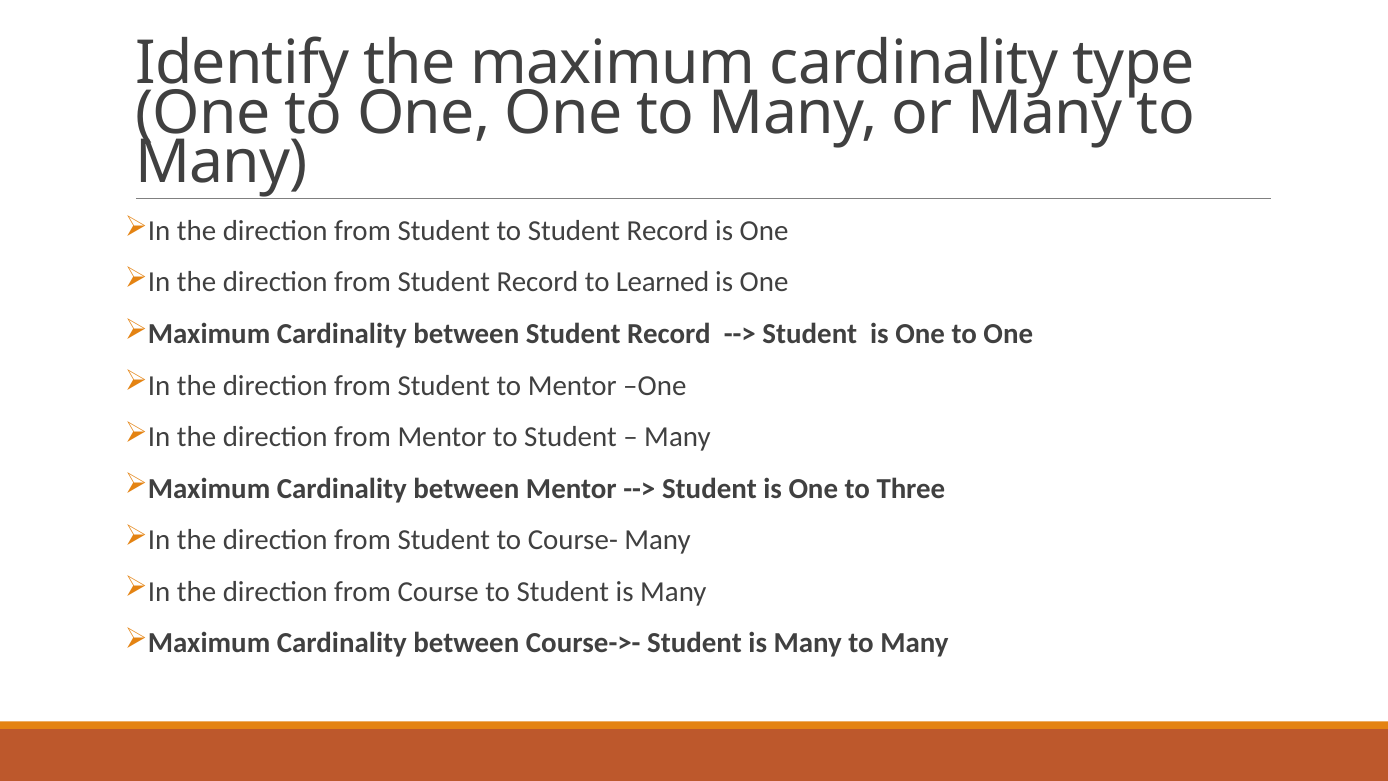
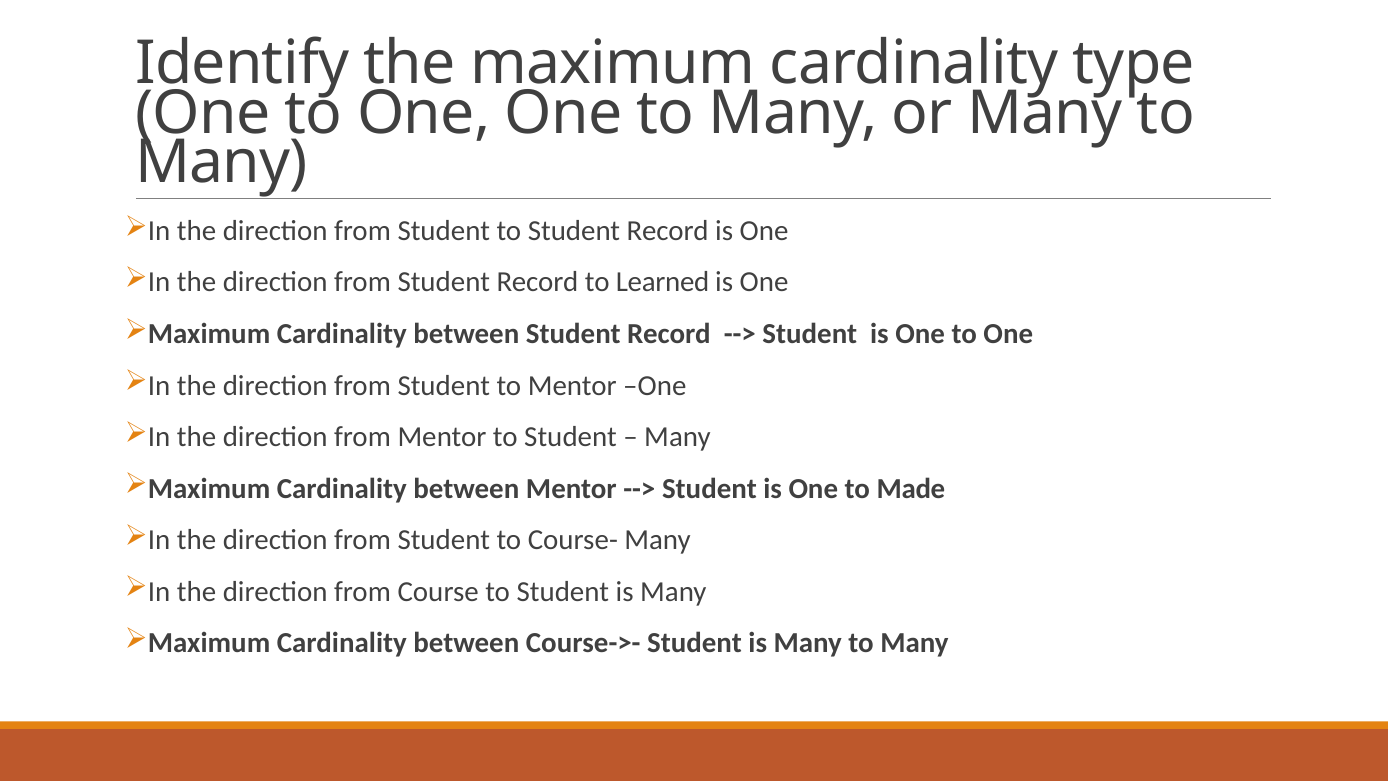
Three: Three -> Made (911, 488)
